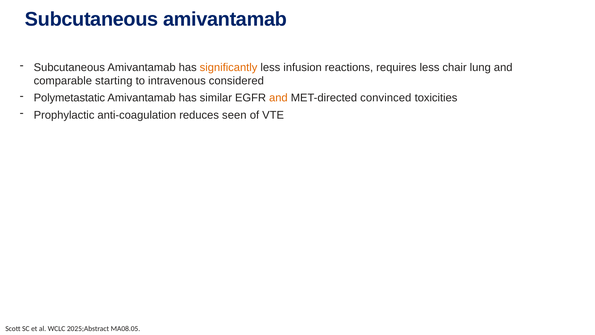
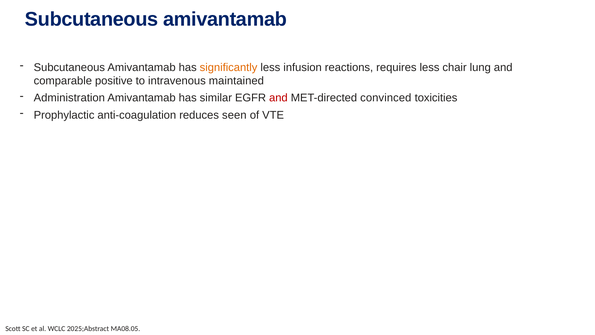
starting: starting -> positive (114, 81)
considered: considered -> maintained (236, 81)
Polymetastatic: Polymetastatic -> Administration (69, 98)
and colour: orange -> red (278, 98)
